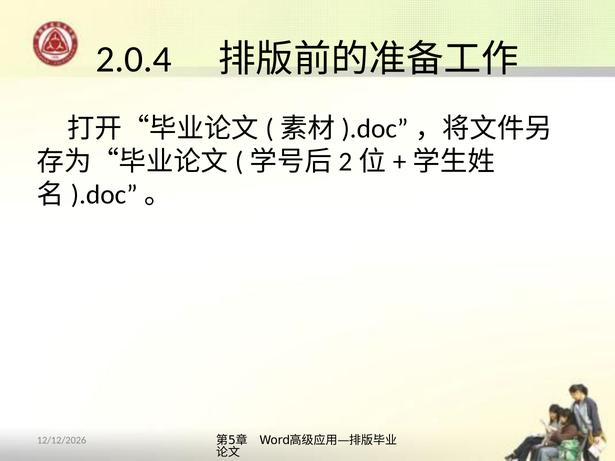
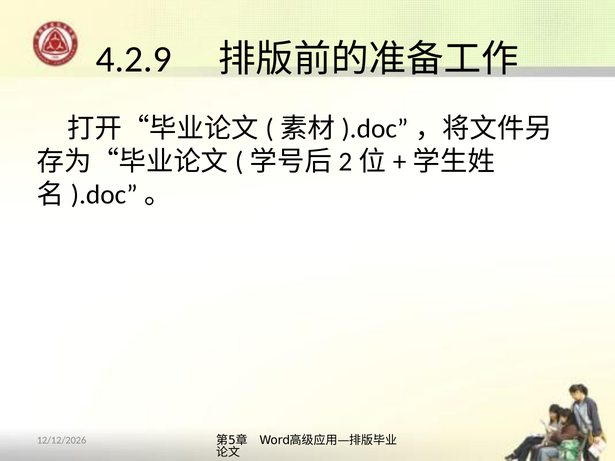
2.0.4: 2.0.4 -> 4.2.9 (134, 60)
